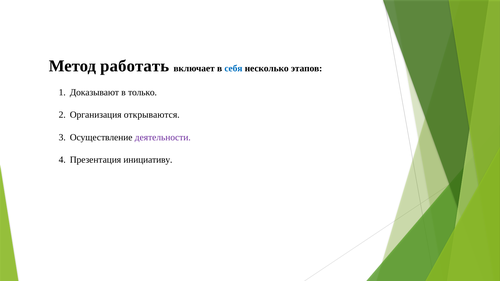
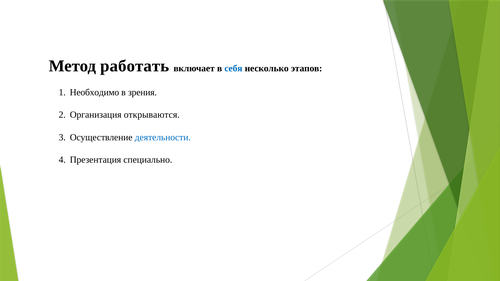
Доказывают: Доказывают -> Необходимо (94, 92)
только: только -> зрения (142, 92)
деятельности colour: purple -> blue (163, 137)
инициативу: инициативу -> специально (148, 160)
